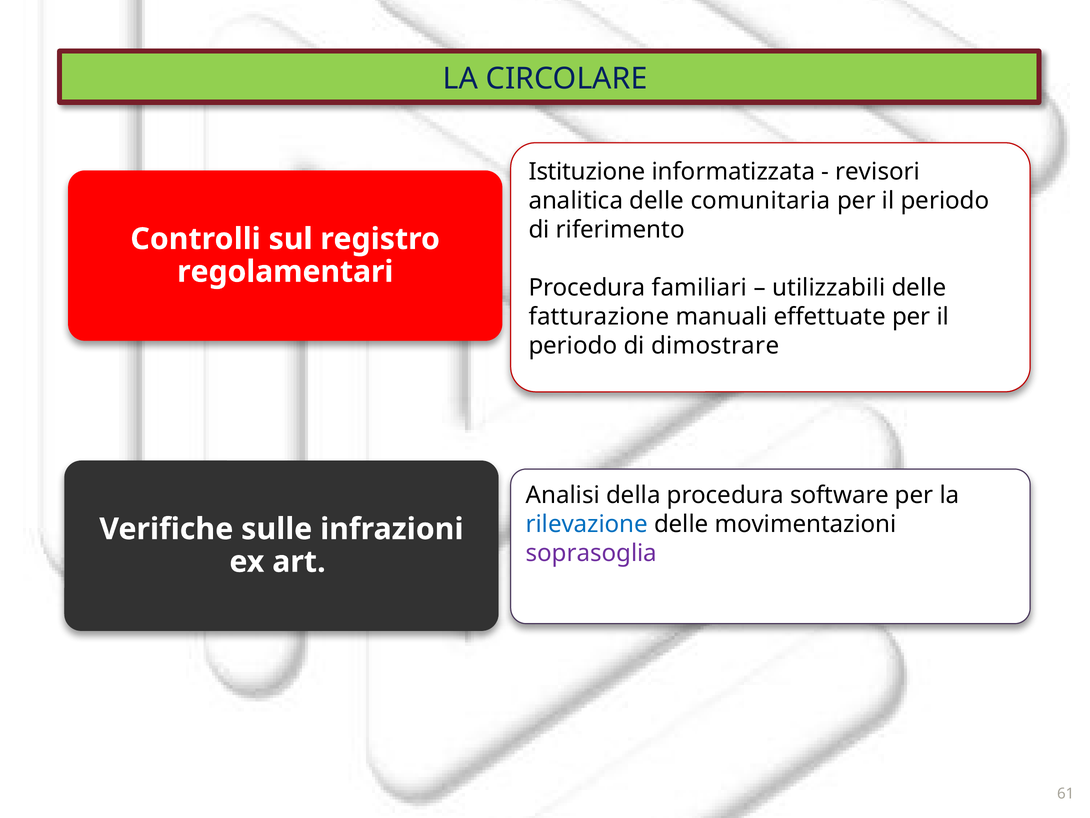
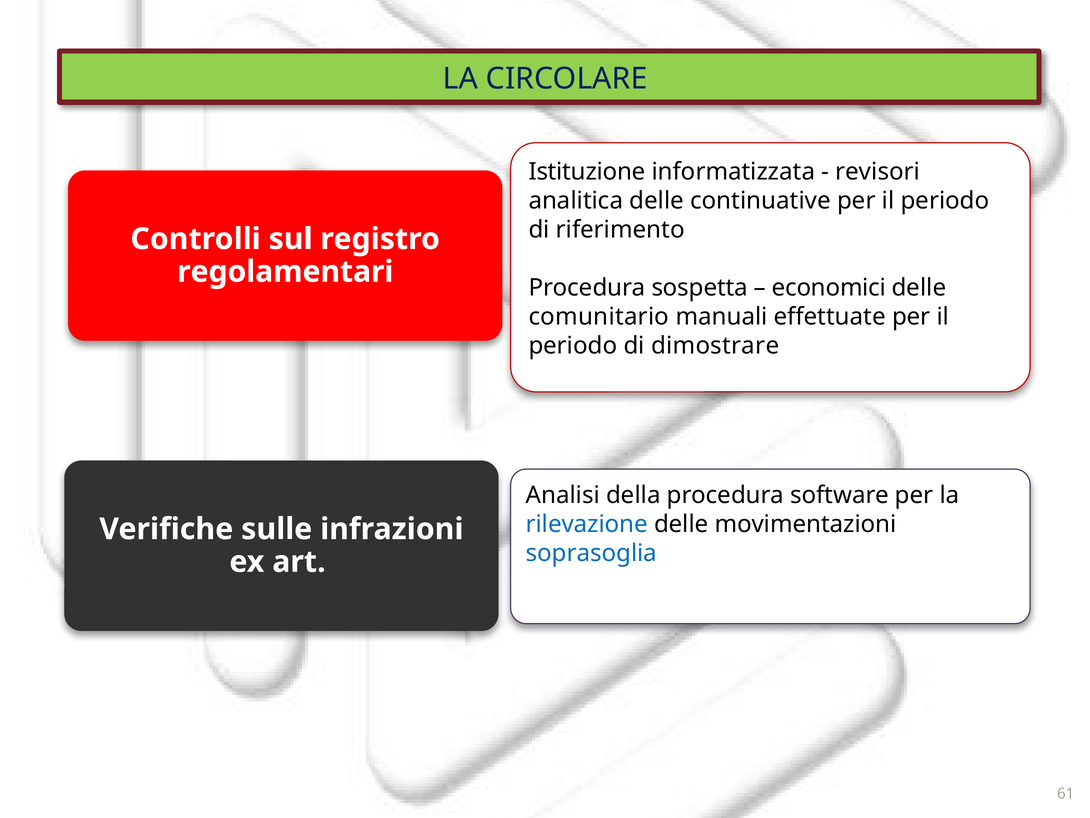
comunitaria: comunitaria -> continuative (760, 201)
familiari: familiari -> sospetta (700, 288)
utilizzabili: utilizzabili -> economici (829, 288)
fatturazione: fatturazione -> comunitario (599, 317)
soprasoglia colour: purple -> blue (591, 553)
